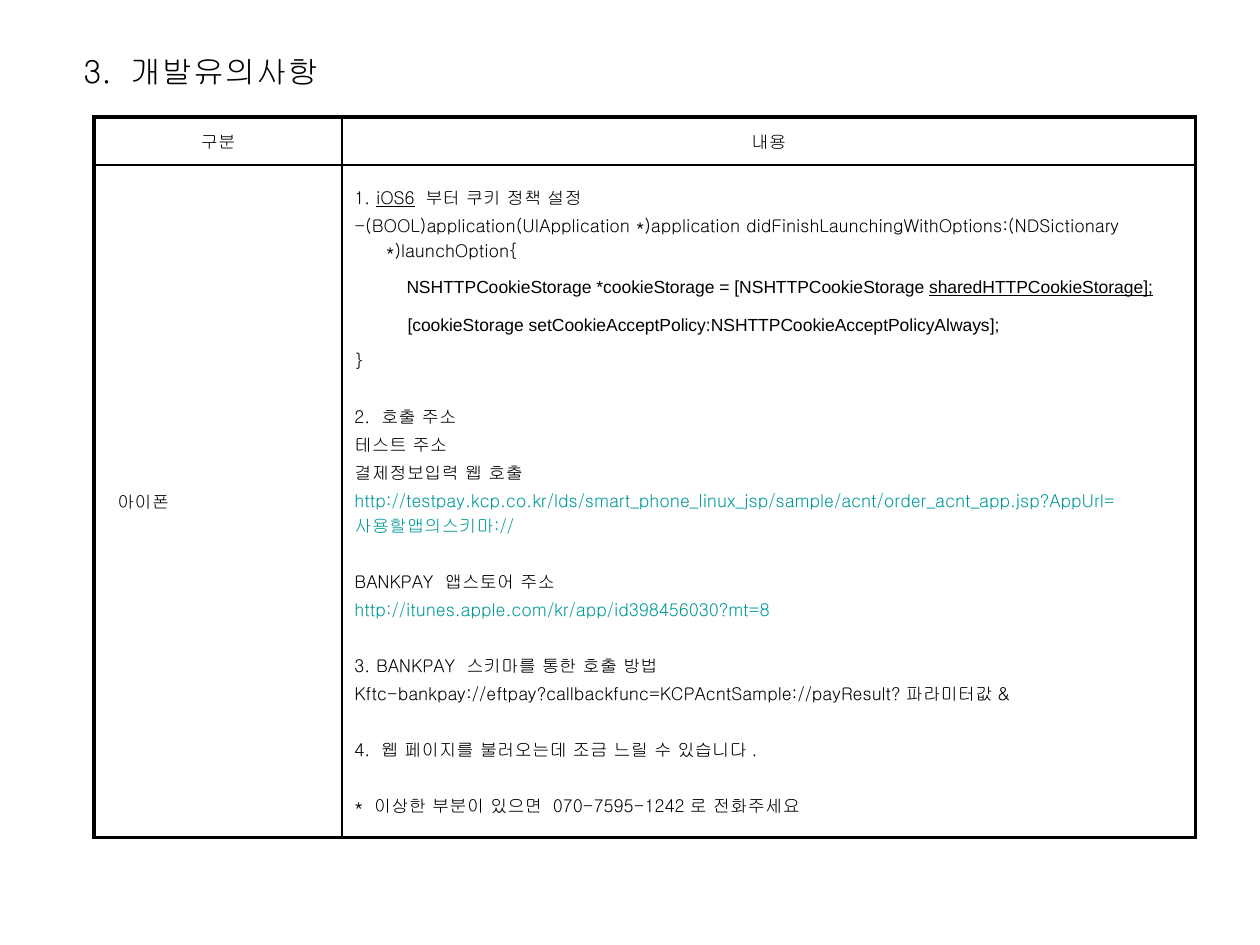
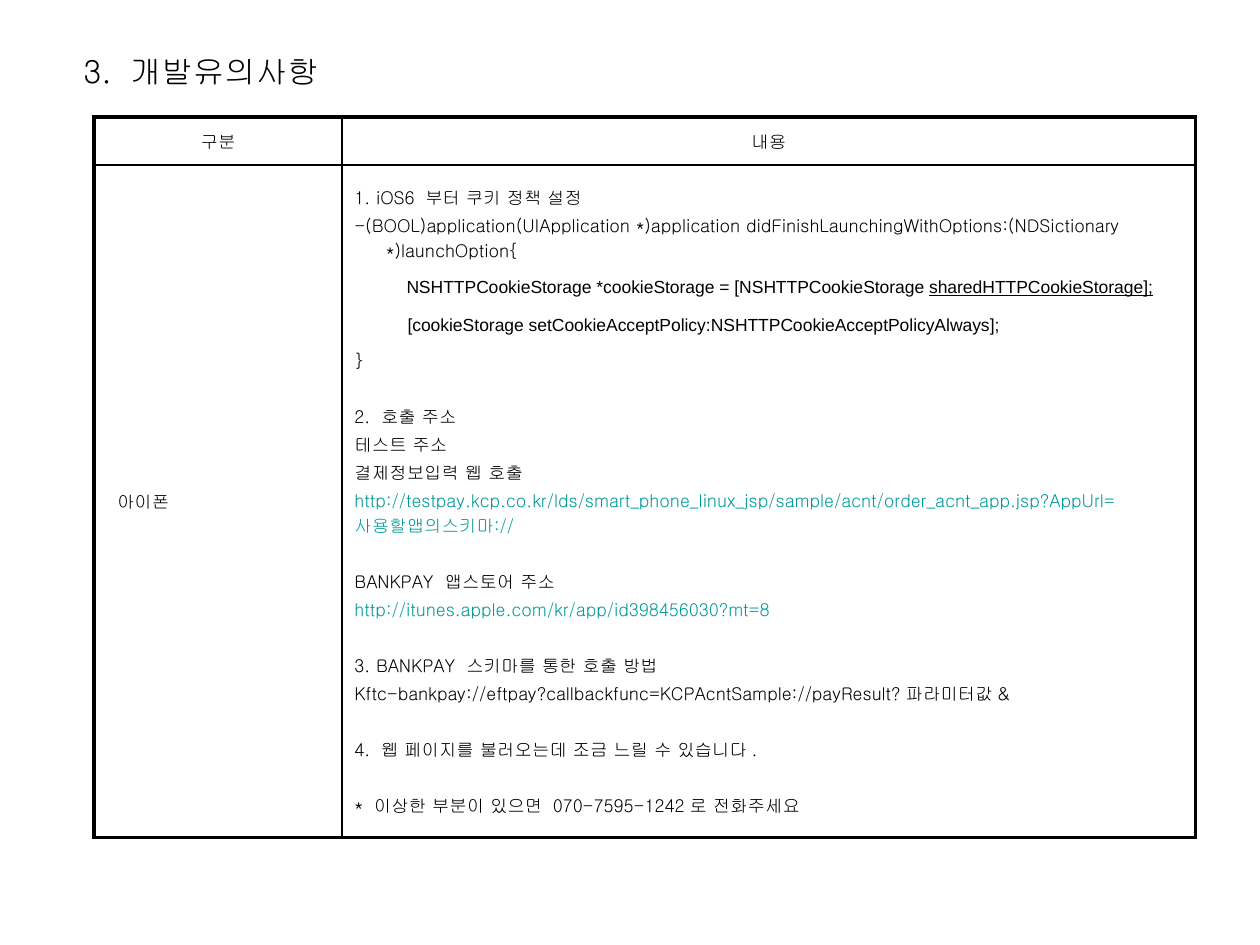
iOS6 underline: present -> none (395, 199)
